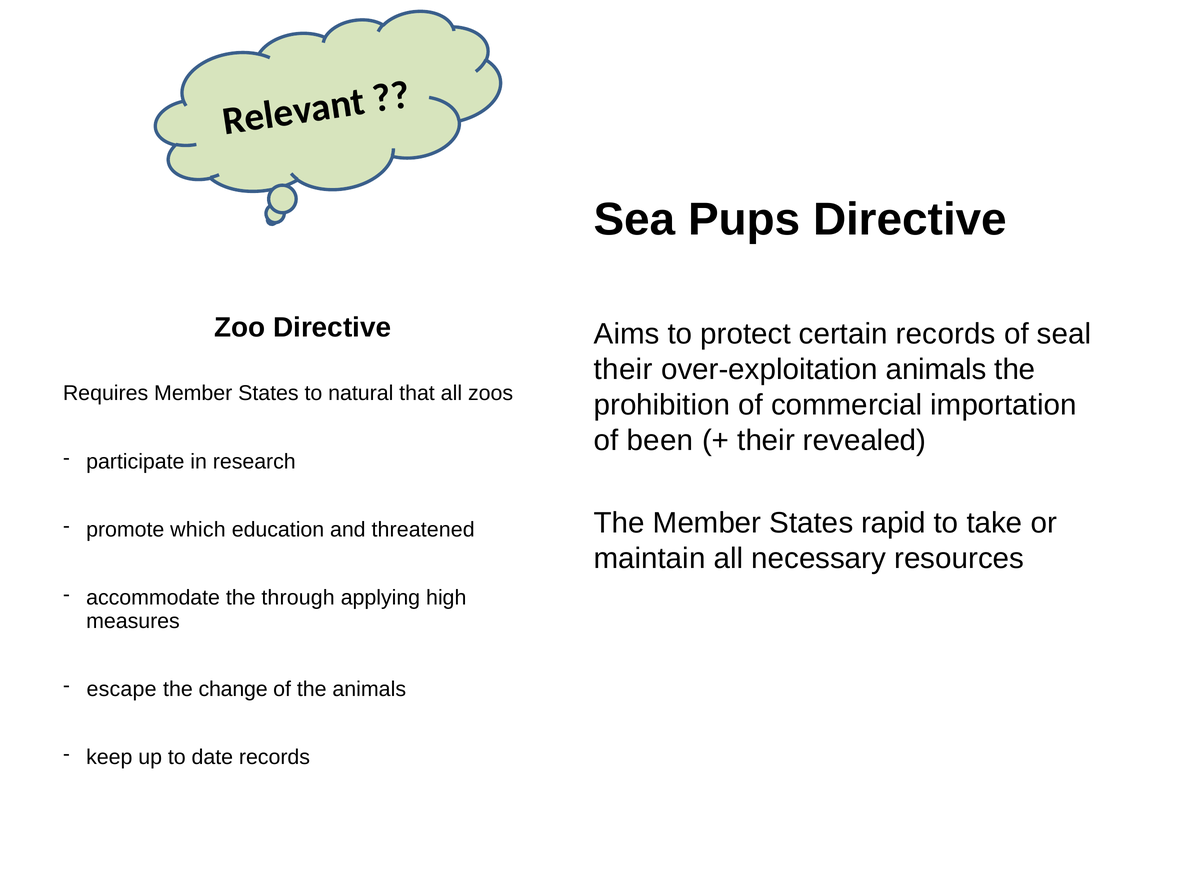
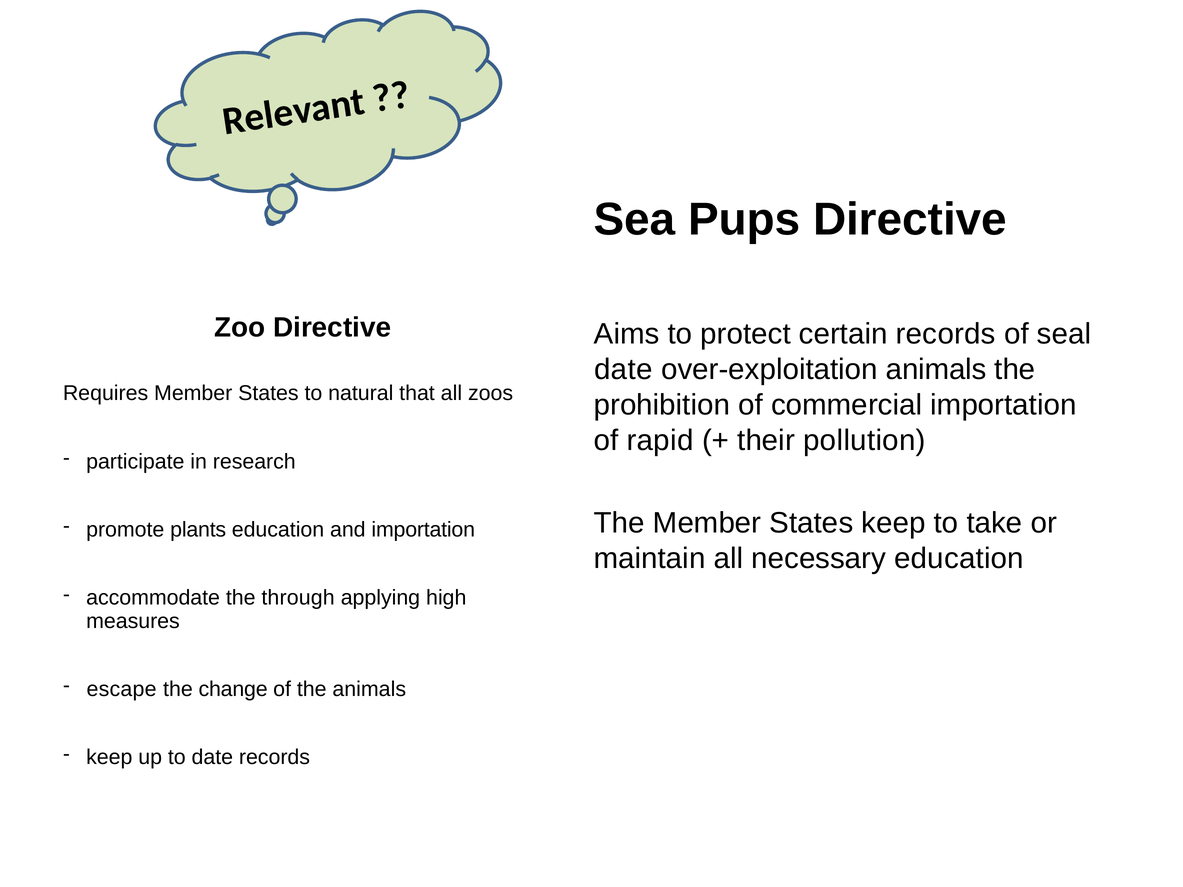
their: their -> date (623, 369)
been: been -> rapid (660, 440)
revealed: revealed -> pollution (864, 440)
States rapid: rapid -> keep (893, 523)
which: which -> plants (198, 530)
and threatened: threatened -> importation (423, 530)
necessary resources: resources -> education (959, 559)
